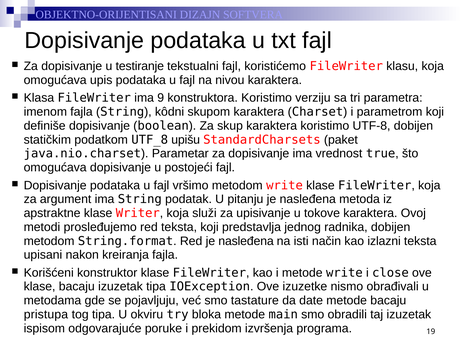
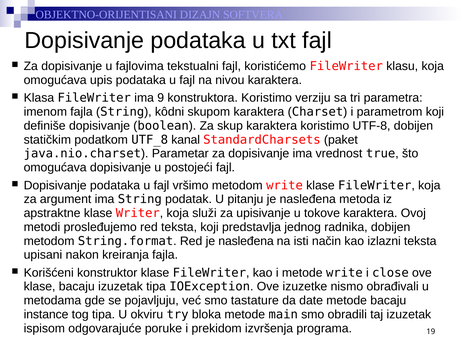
testiranje: testiranje -> fajlovima (140, 66)
upišu: upišu -> kanal (186, 140)
pristupa: pristupa -> instance (46, 315)
